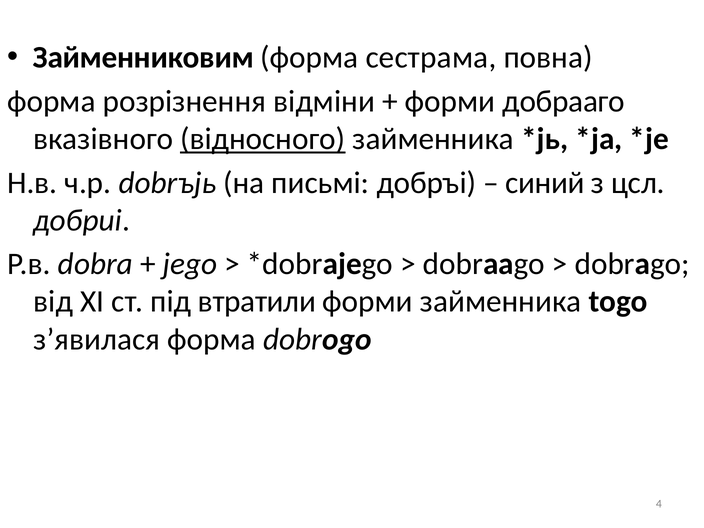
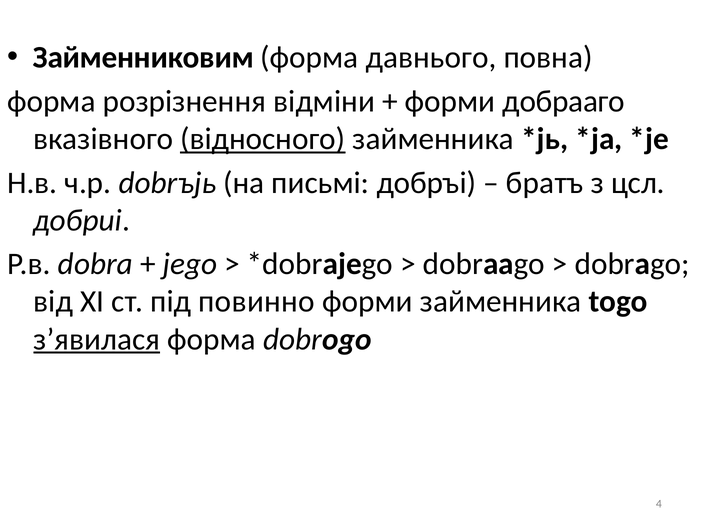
сестрама: сестрама -> давнього (431, 57)
синий: синий -> братъ (545, 183)
втратили: втратили -> повинно (257, 302)
з’явилася underline: none -> present (97, 339)
